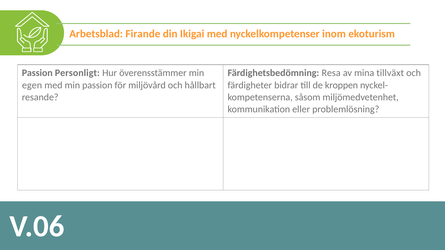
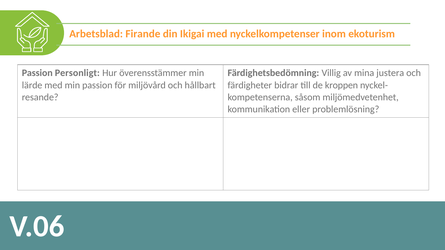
Resa: Resa -> Villig (331, 73)
tillväxt: tillväxt -> justera (390, 73)
egen: egen -> lärde (32, 85)
